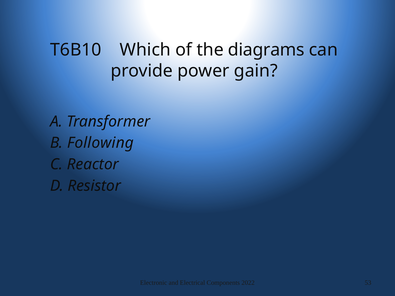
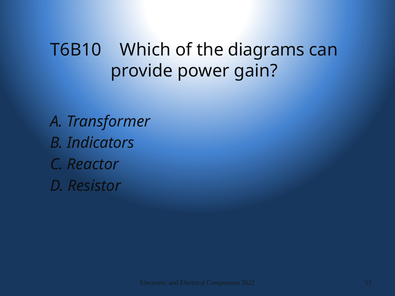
Following: Following -> Indicators (101, 143)
